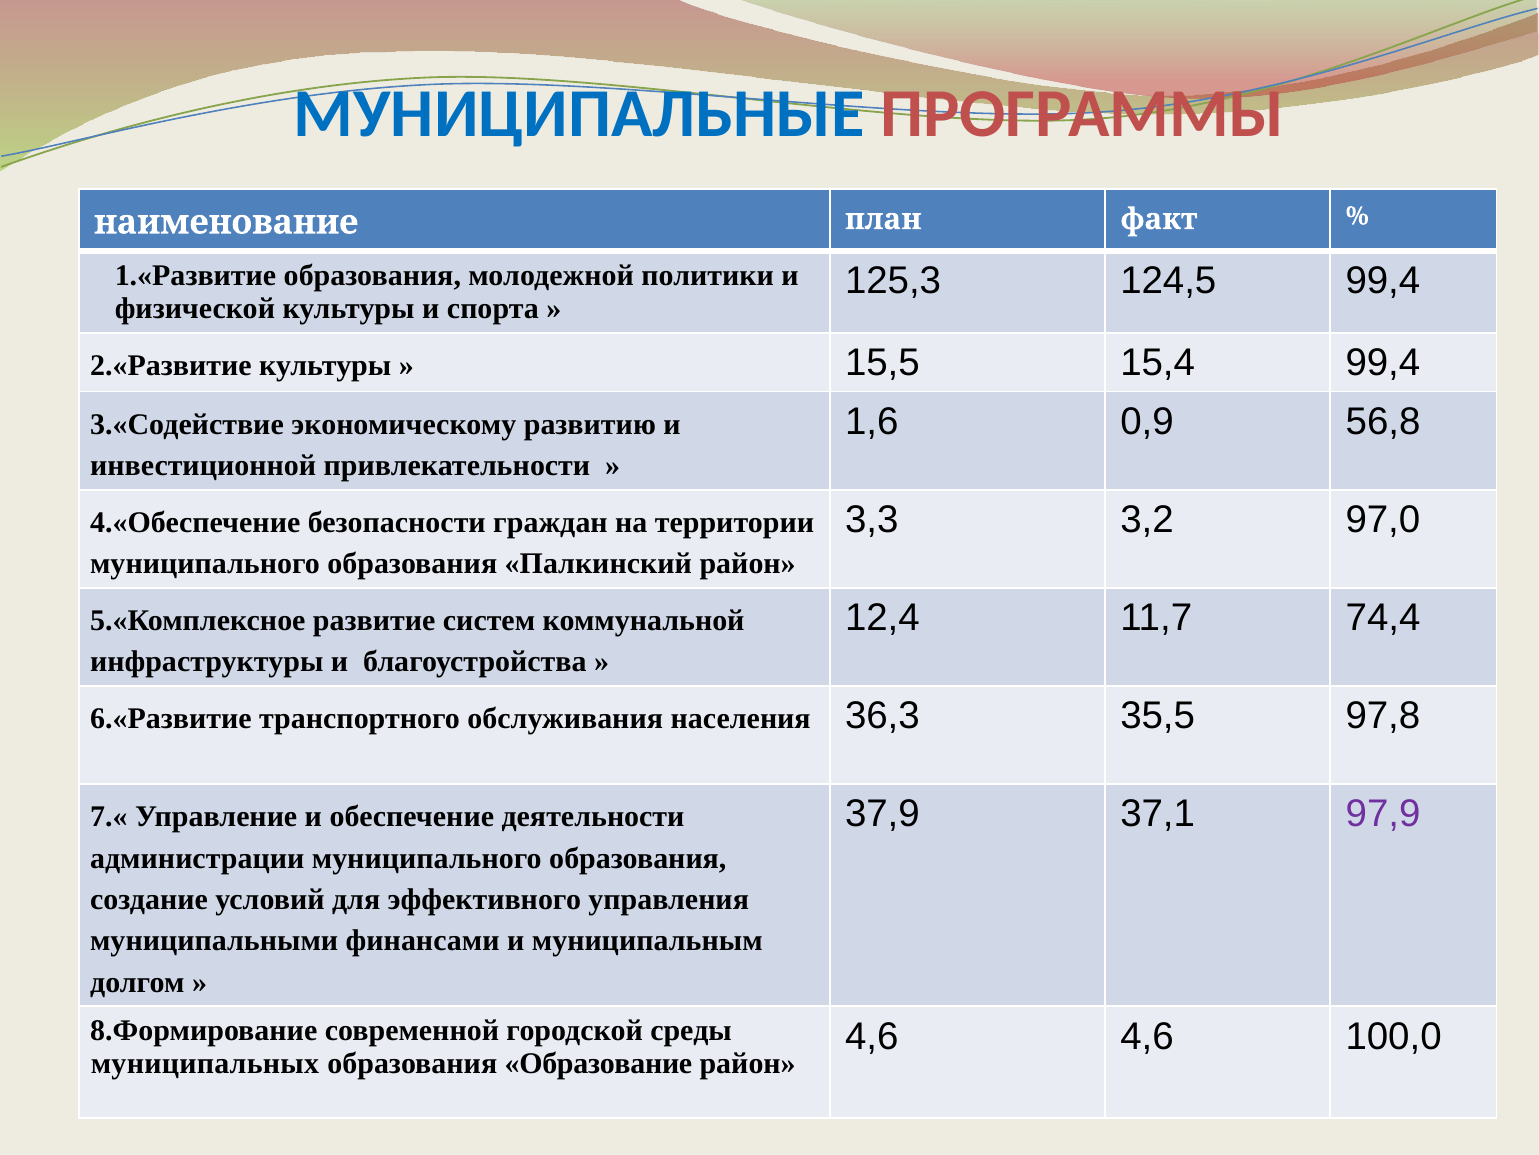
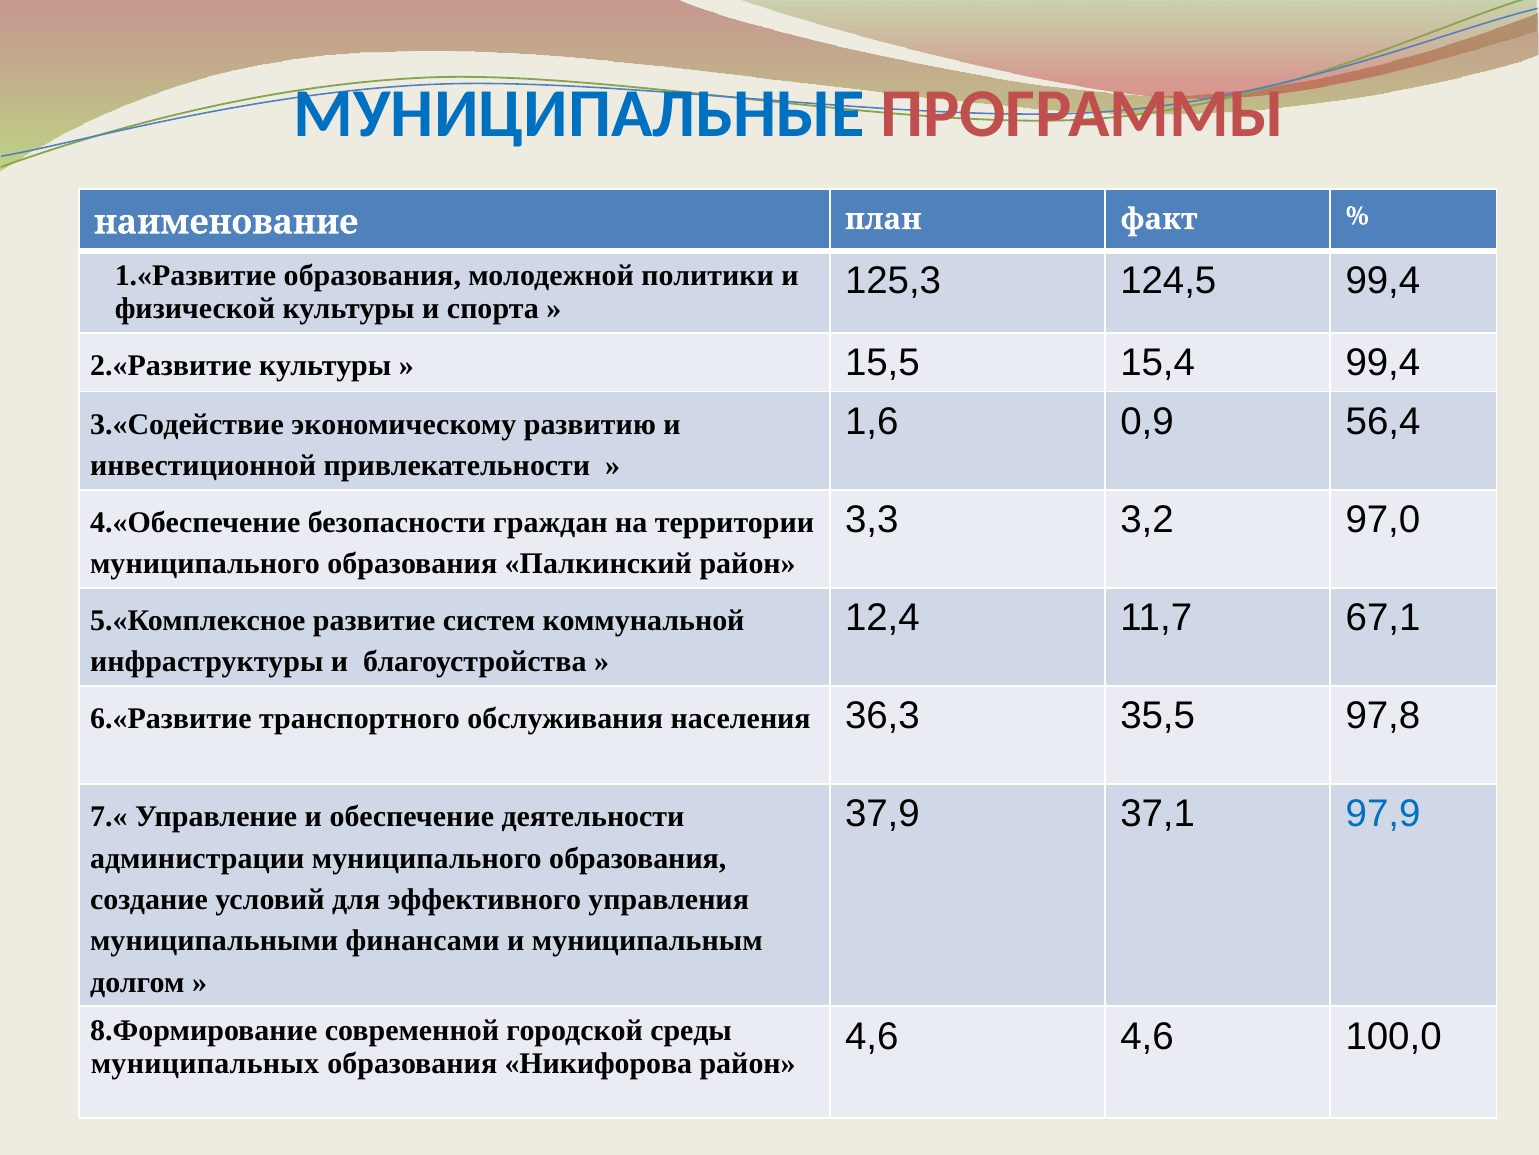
56,8: 56,8 -> 56,4 (1383, 421)
74,4: 74,4 -> 67,1 (1383, 617)
97,9 colour: purple -> blue (1383, 814)
Образование: Образование -> Никифорова (598, 1063)
